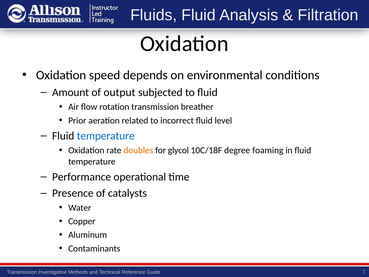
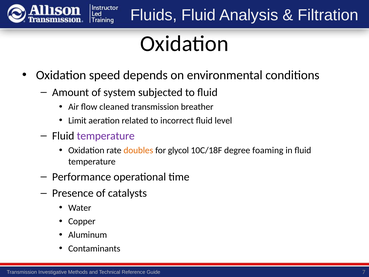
output: output -> system (120, 92)
rotation: rotation -> cleaned (114, 107)
Prior: Prior -> Limit (77, 120)
temperature colour: blue -> purple (106, 136)
